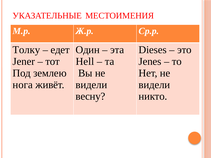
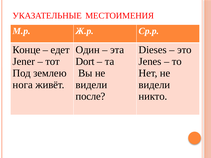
Толку: Толку -> Конце (26, 50)
Hell: Hell -> Dort (85, 61)
весну: весну -> после (90, 97)
